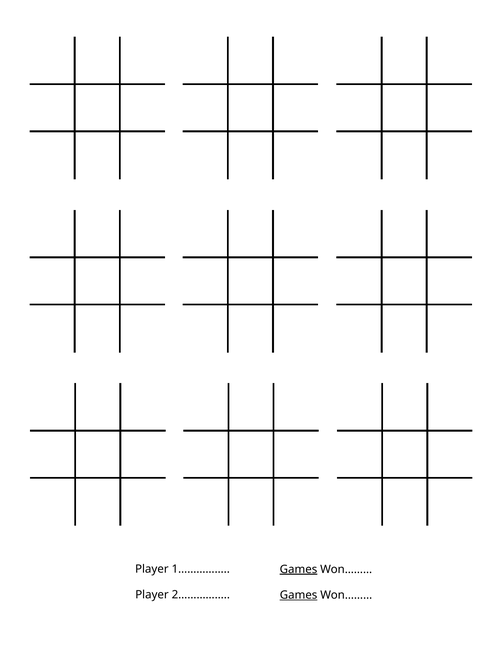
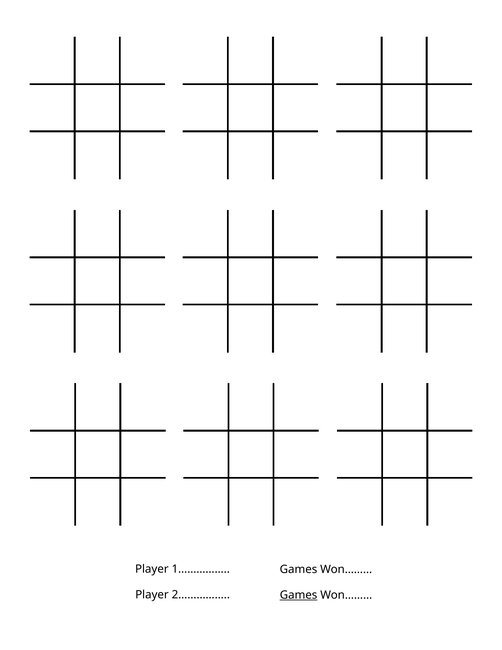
Games underline: present -> none (298, 569)
